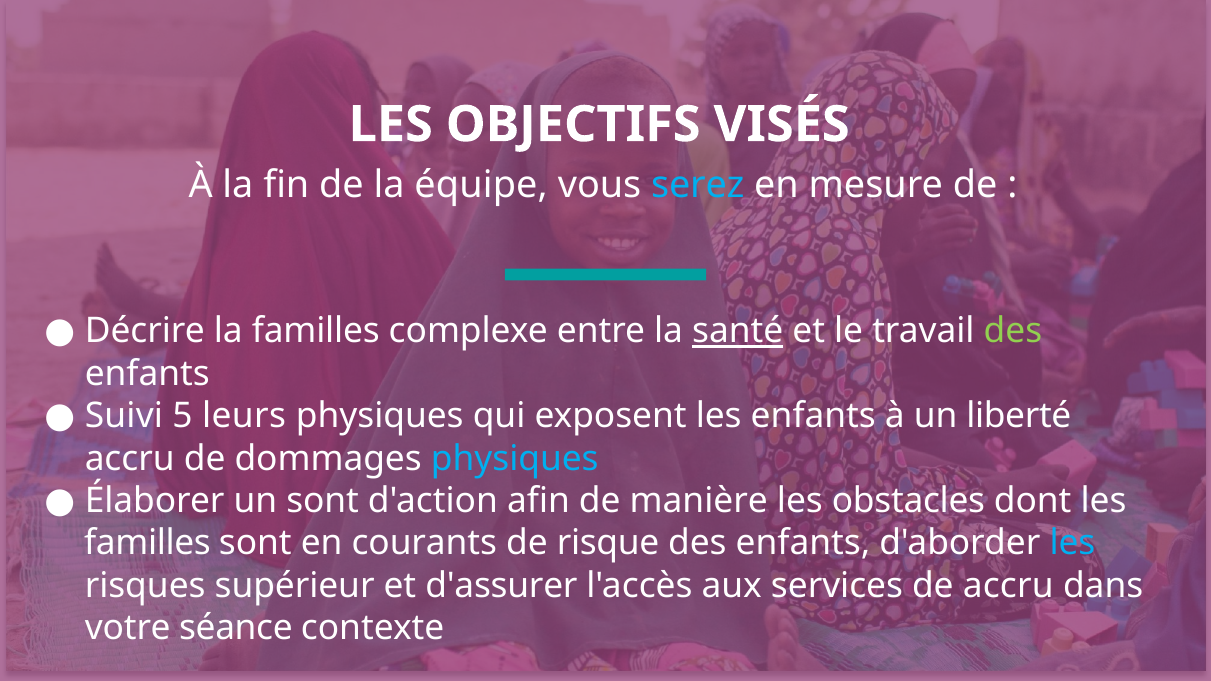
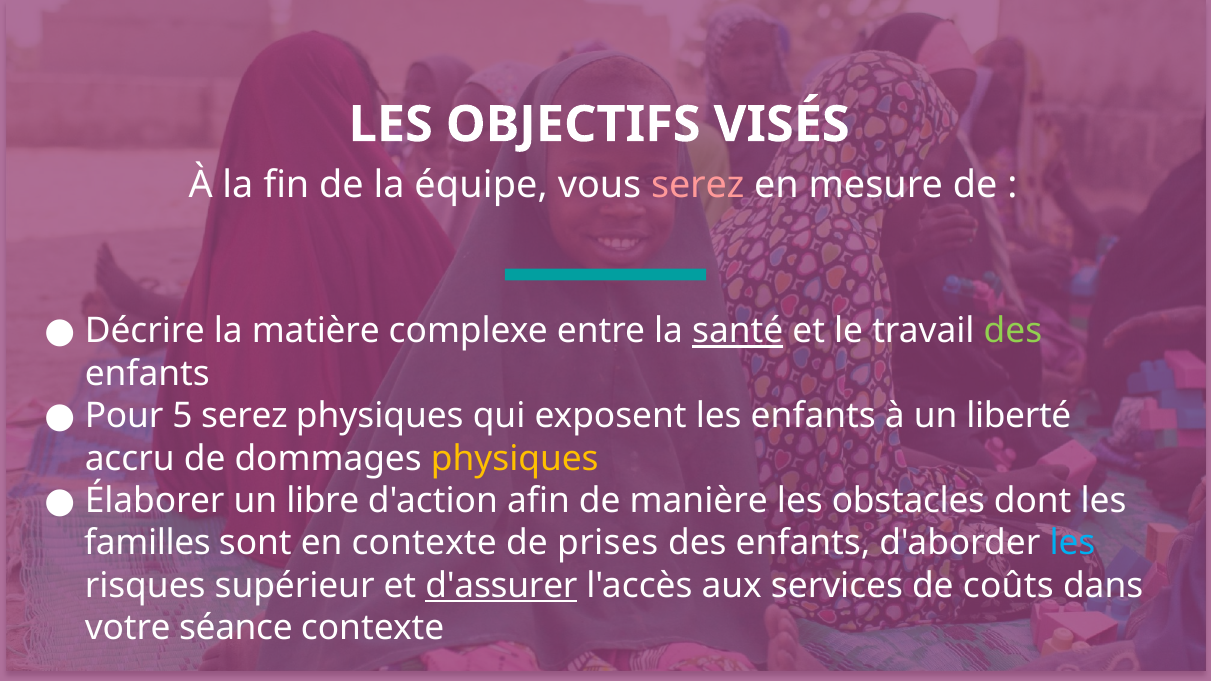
serez colour: light blue -> pink (698, 185)
la familles: familles -> matière (316, 331)
Suivi: Suivi -> Pour (124, 416)
5 leurs: leurs -> serez (244, 416)
physiques colour: light blue -> yellow (515, 459)
un sont: sont -> libre (323, 501)
en courants: courants -> contexte (424, 543)
risque: risque -> prises (608, 543)
d'assurer underline: none -> present (501, 586)
de accru: accru -> coûts (1008, 586)
